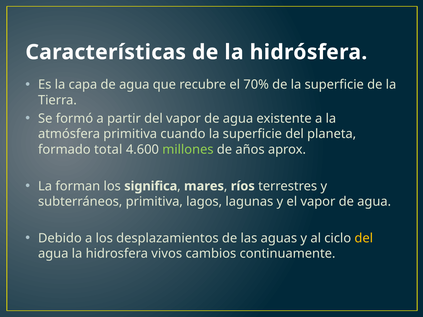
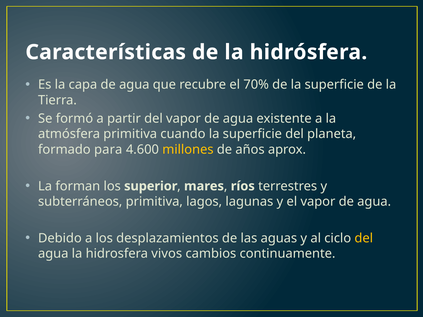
total: total -> para (108, 150)
millones colour: light green -> yellow (188, 150)
significa: significa -> superior (151, 186)
